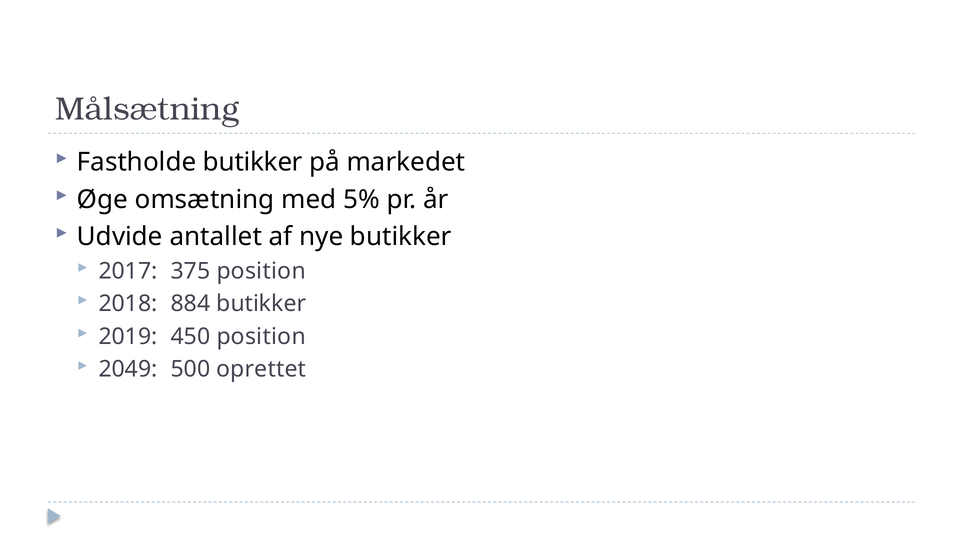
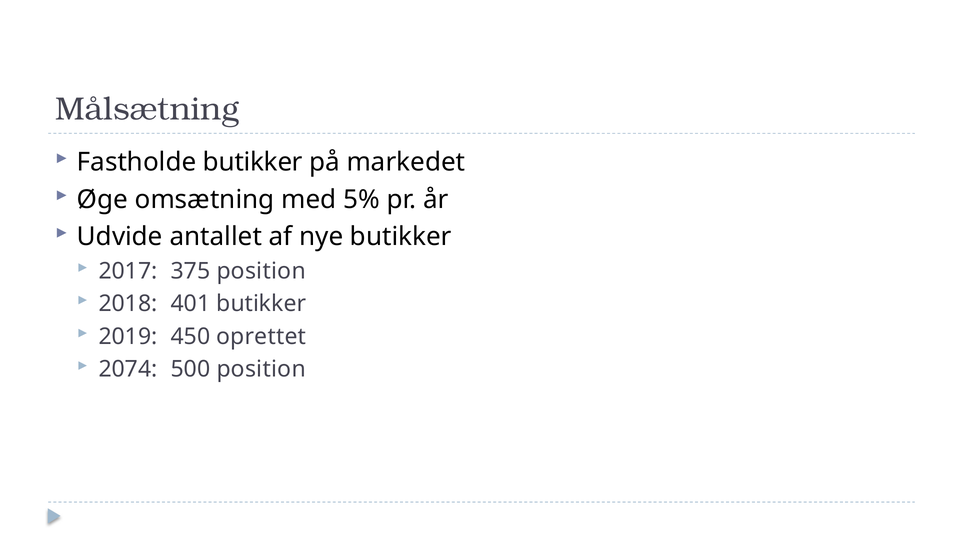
884: 884 -> 401 (191, 304)
450 position: position -> oprettet (261, 336)
2049: 2049 -> 2074 (128, 369)
500 oprettet: oprettet -> position (261, 369)
